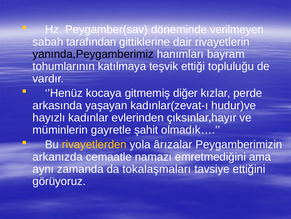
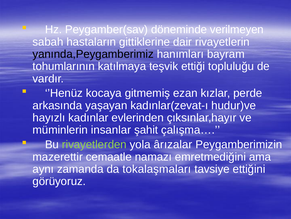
tarafından: tarafından -> hastaların (91, 42)
diğer: diğer -> ezan (185, 93)
gayretle: gayretle -> insanlar (111, 130)
olmadık…: olmadık… -> çalışma… (191, 130)
rivayetlerden colour: yellow -> light green (94, 144)
arkanızda: arkanızda -> mazerettir (58, 156)
